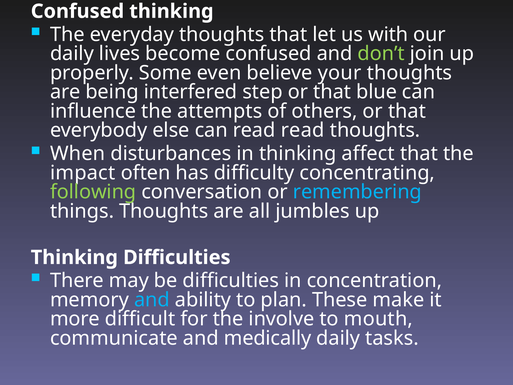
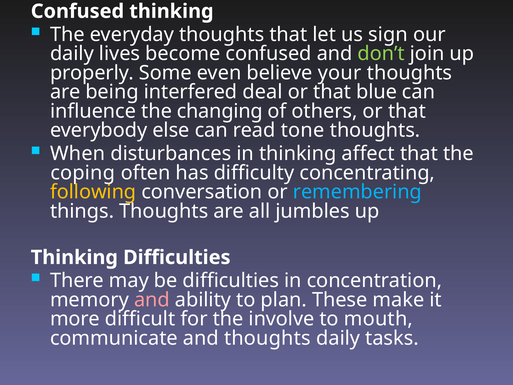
with: with -> sign (388, 34)
step: step -> deal (262, 92)
attempts: attempts -> changing (220, 111)
read read: read -> tone (303, 130)
impact: impact -> coping (83, 173)
following colour: light green -> yellow (93, 192)
and colour: light blue -> pink (152, 300)
and medically: medically -> thoughts (267, 338)
